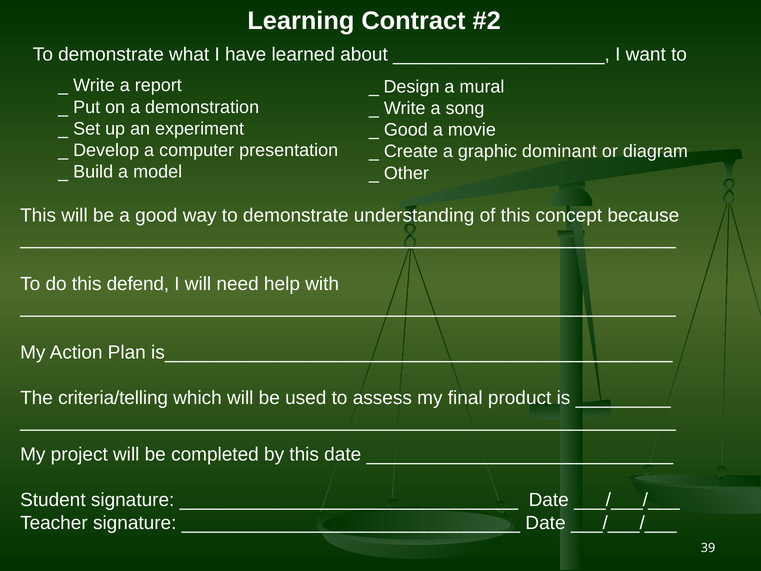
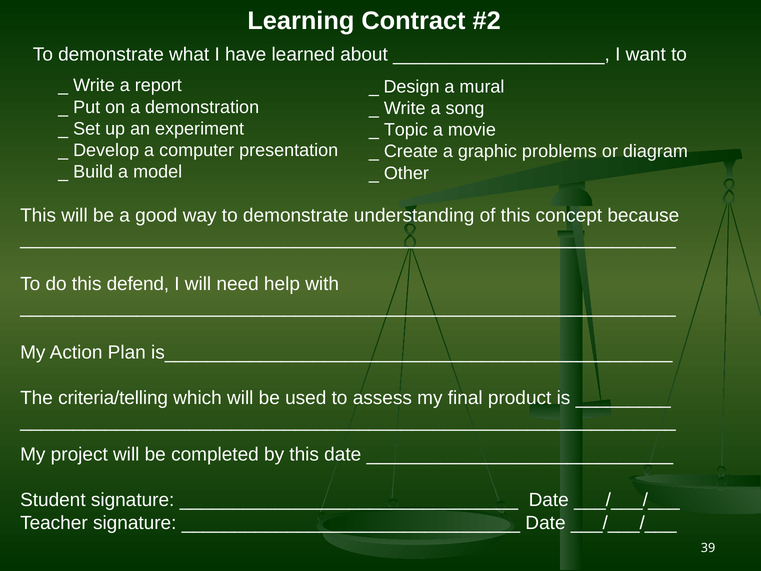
Good: Good -> Topic (406, 130)
dominant: dominant -> problems (559, 151)
